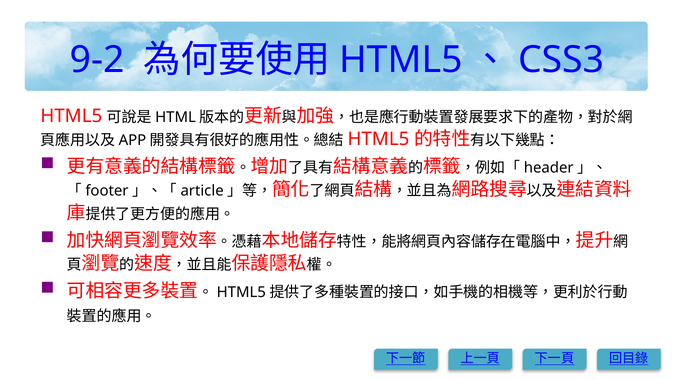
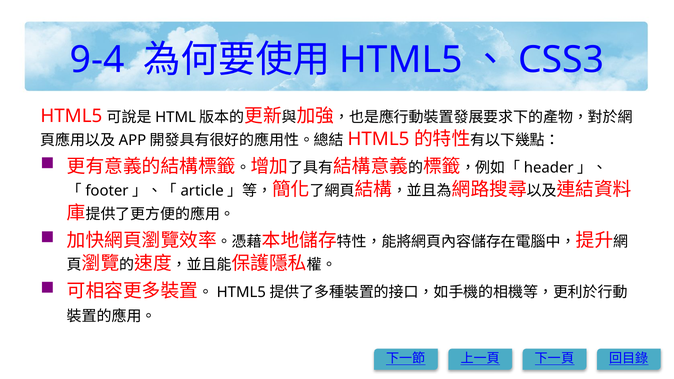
9-2: 9-2 -> 9-4 (97, 60)
